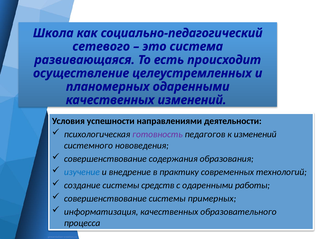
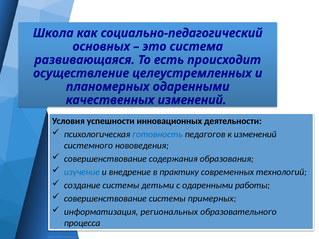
сетевого: сетевого -> основных (101, 47)
направлениями: направлениями -> инновационных (169, 121)
готовность colour: purple -> blue (157, 134)
средств: средств -> детьми (158, 186)
информатизация качественных: качественных -> региональных (169, 212)
